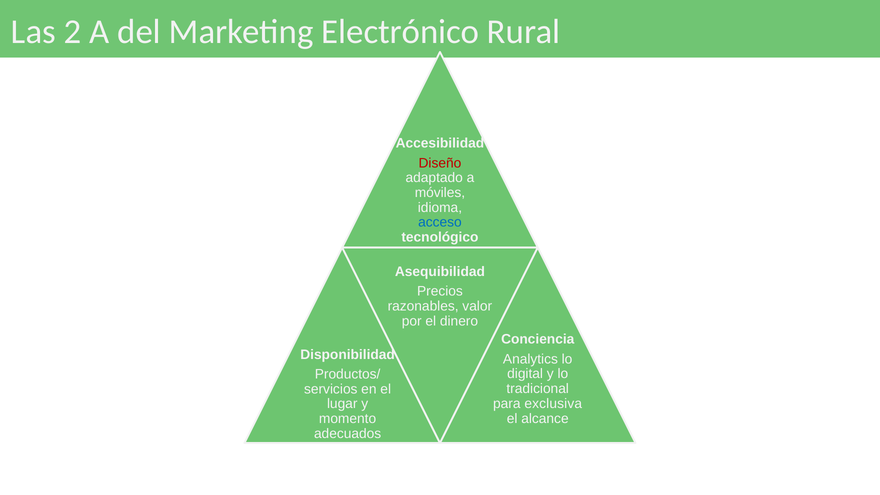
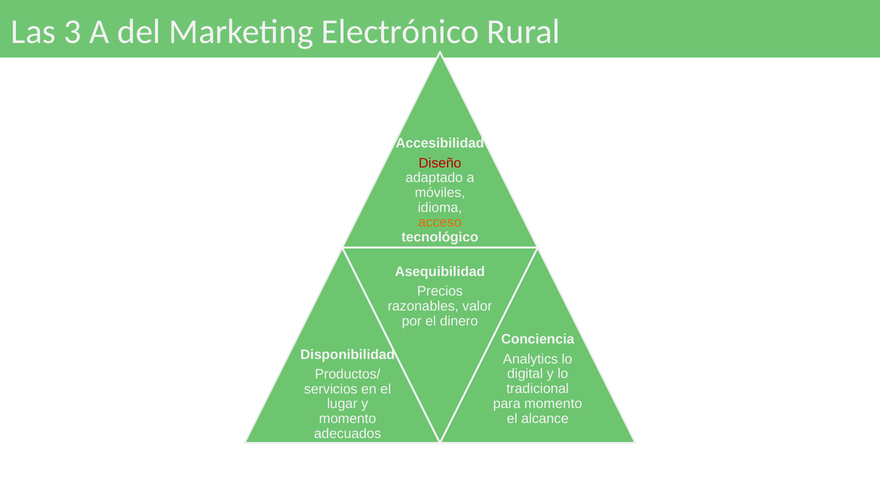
2: 2 -> 3 (73, 32)
acceso colour: blue -> orange (440, 222)
para exclusiva: exclusiva -> momento (553, 404)
